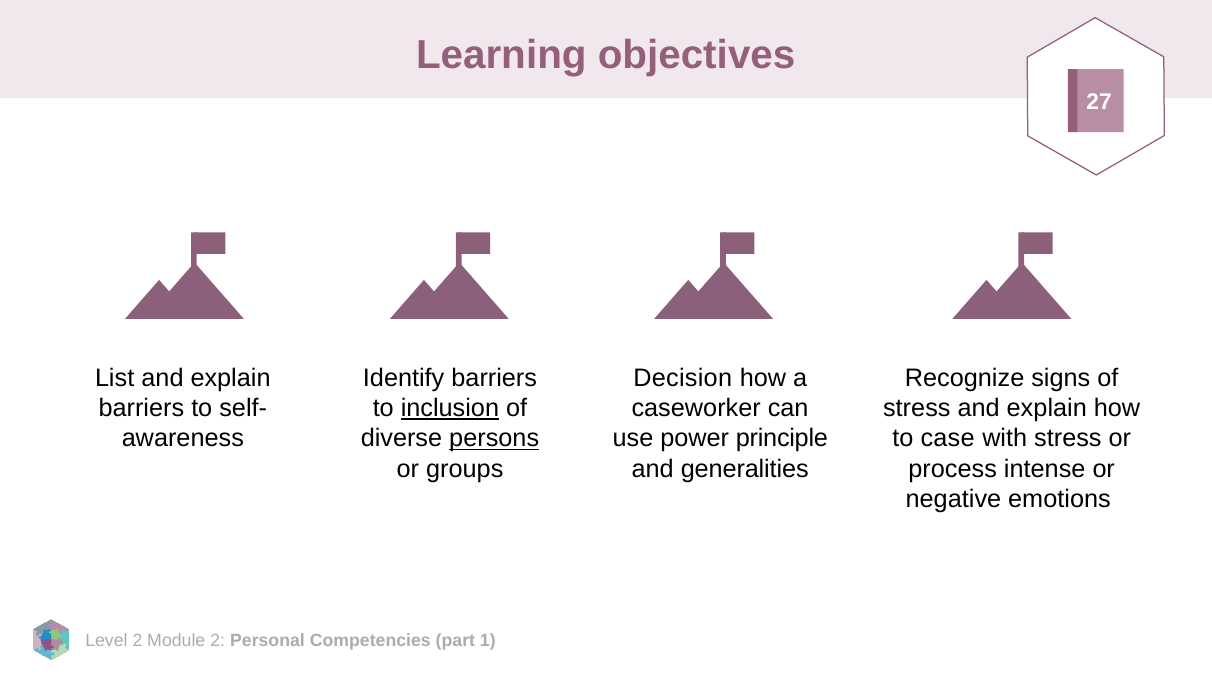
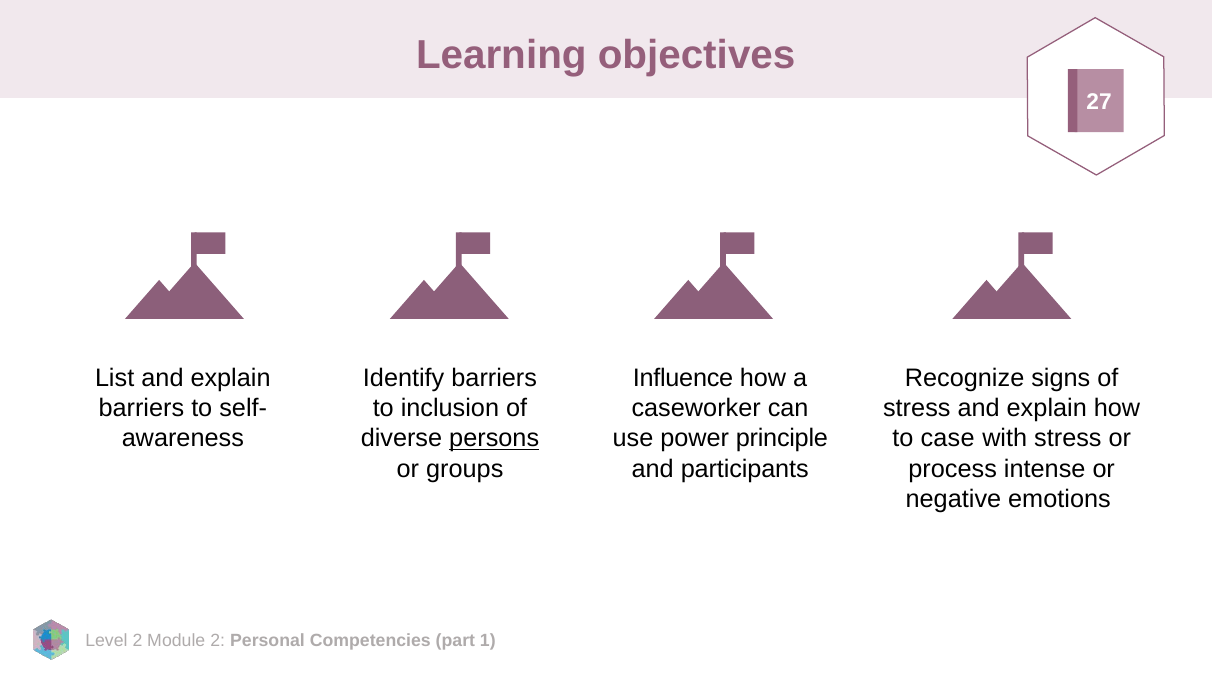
Decision: Decision -> Influence (683, 378)
inclusion underline: present -> none (450, 408)
generalities: generalities -> participants (745, 469)
